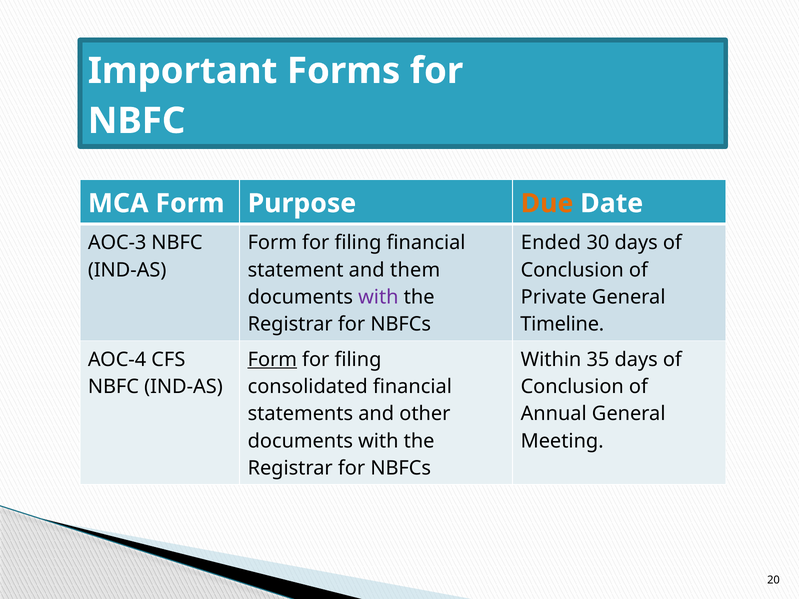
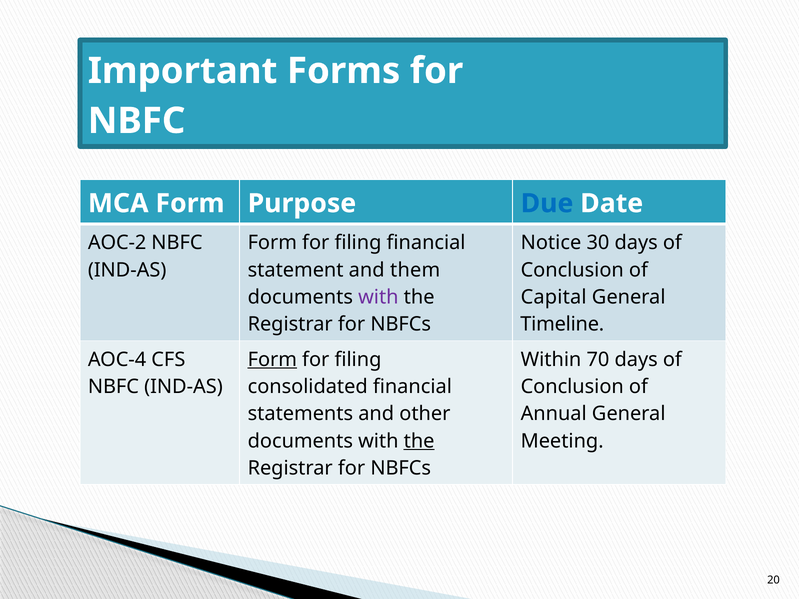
Due colour: orange -> blue (547, 203)
AOC-3: AOC-3 -> AOC-2 (117, 243)
Ended: Ended -> Notice (551, 243)
Private: Private -> Capital (554, 297)
35: 35 -> 70 (598, 360)
the underline: none -> present (419, 441)
